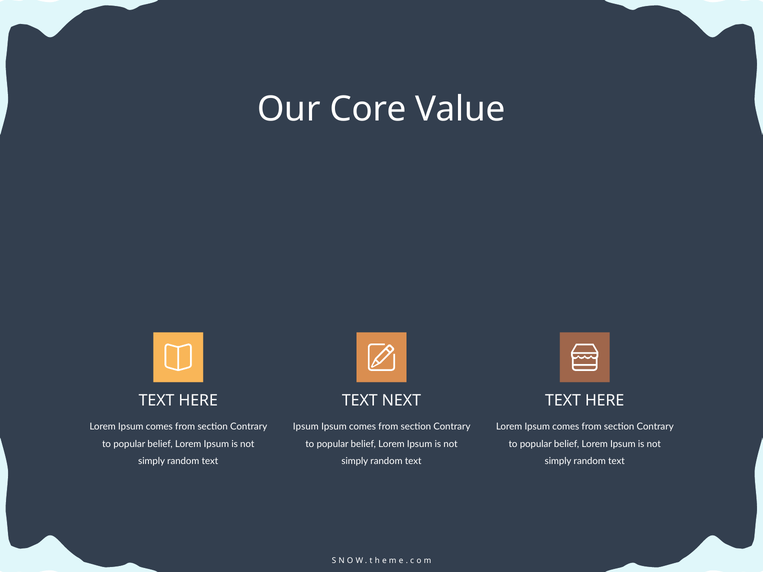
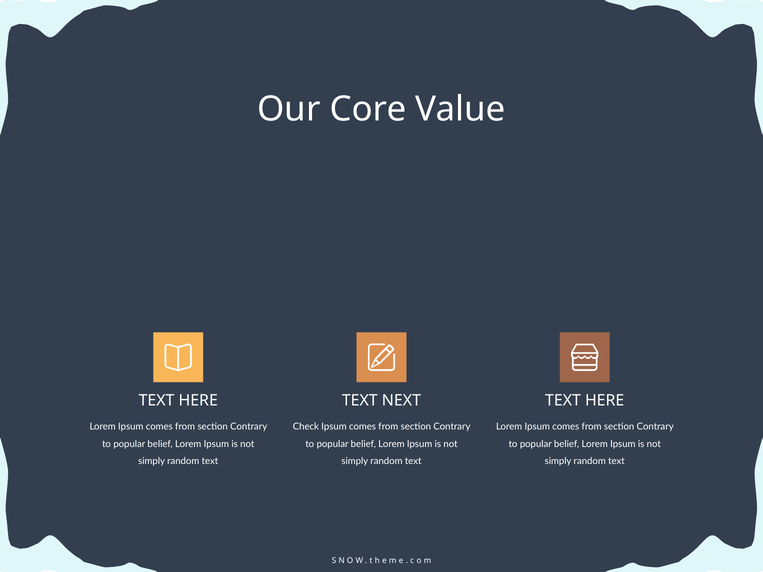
Ipsum: Ipsum -> Check (306, 427)
